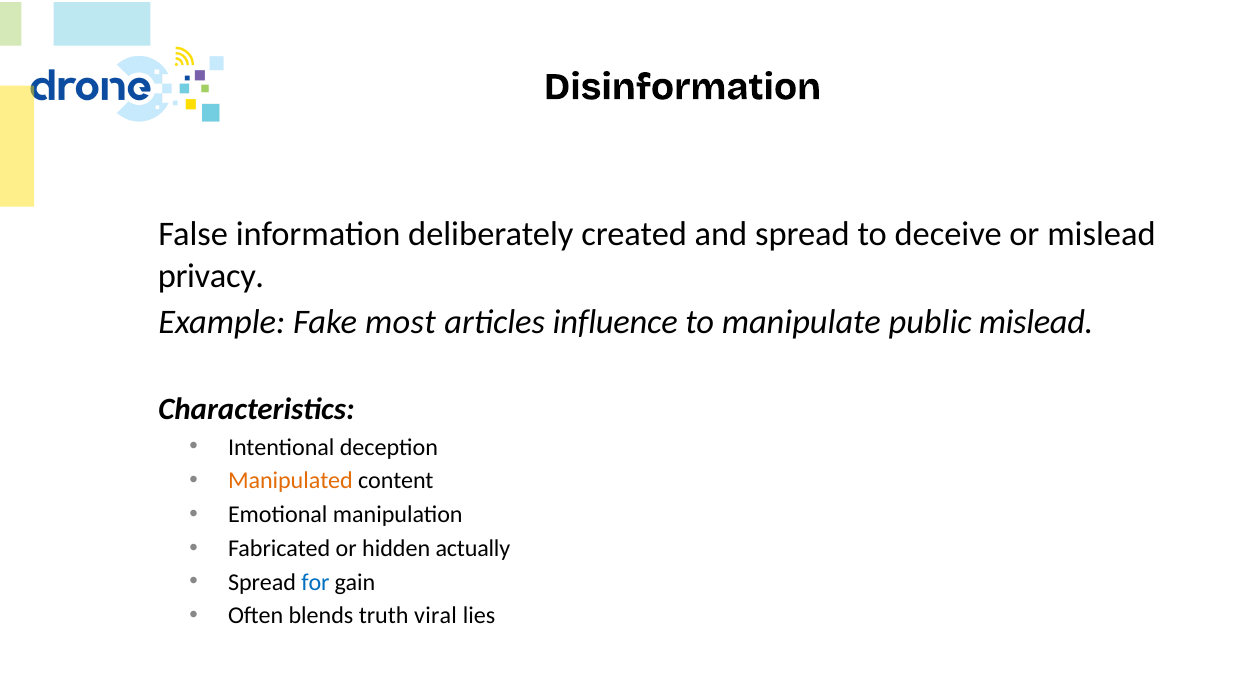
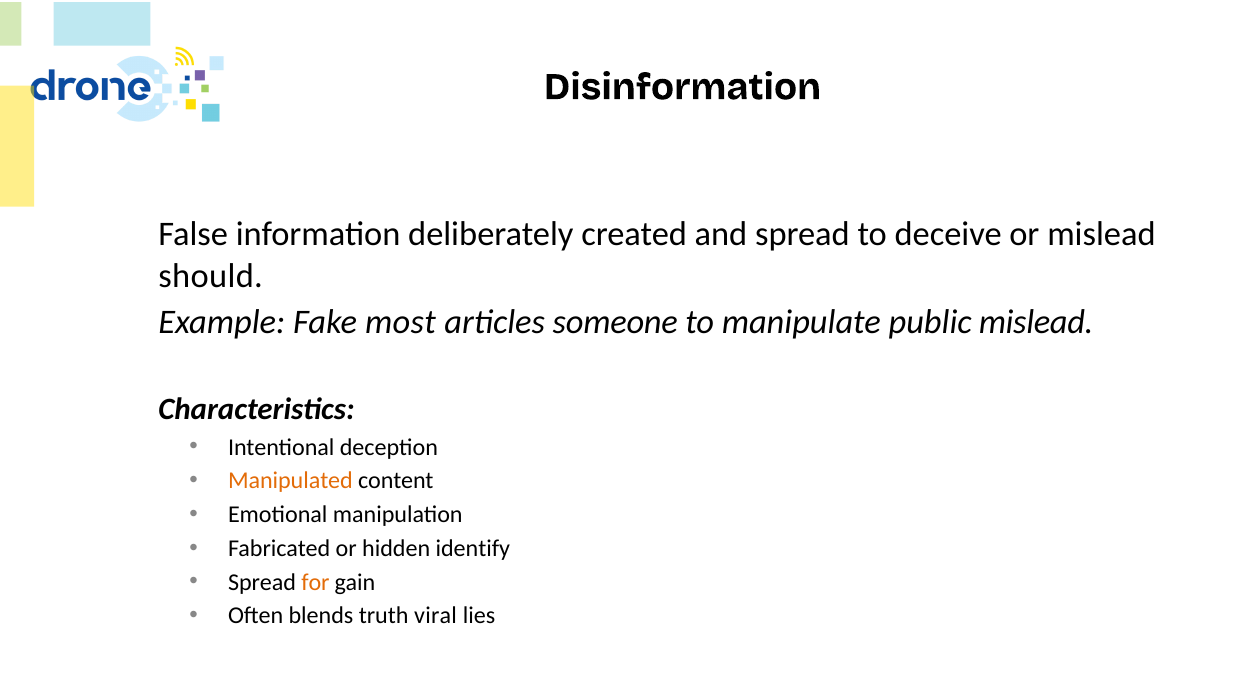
privacy: privacy -> should (211, 276)
influence: influence -> someone (615, 323)
actually: actually -> identify (473, 549)
for colour: blue -> orange (315, 583)
